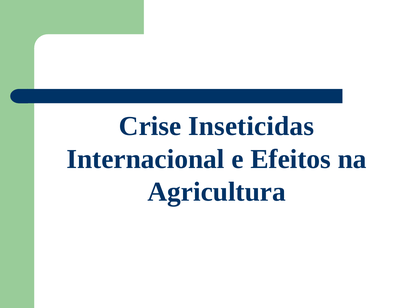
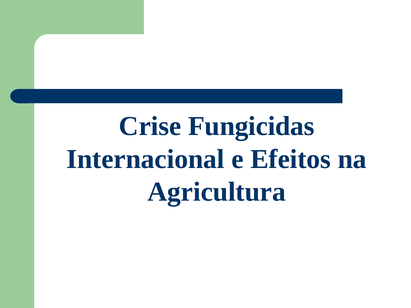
Inseticidas: Inseticidas -> Fungicidas (251, 126)
